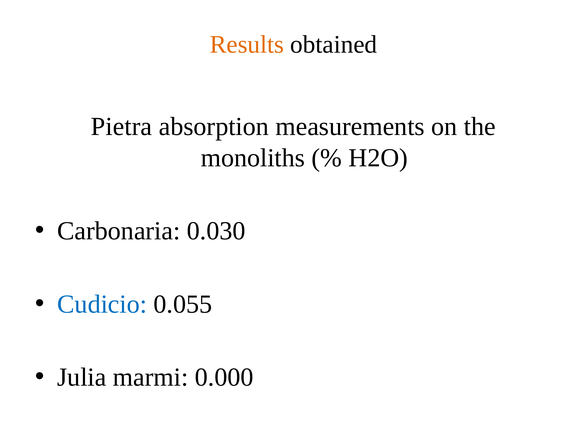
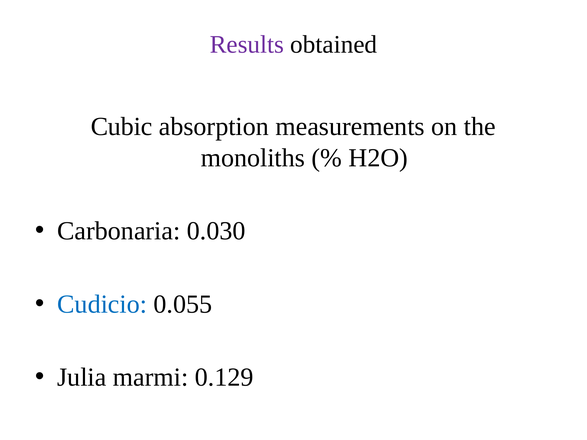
Results colour: orange -> purple (247, 45)
Pietra: Pietra -> Cubic (122, 127)
0.000: 0.000 -> 0.129 (224, 377)
